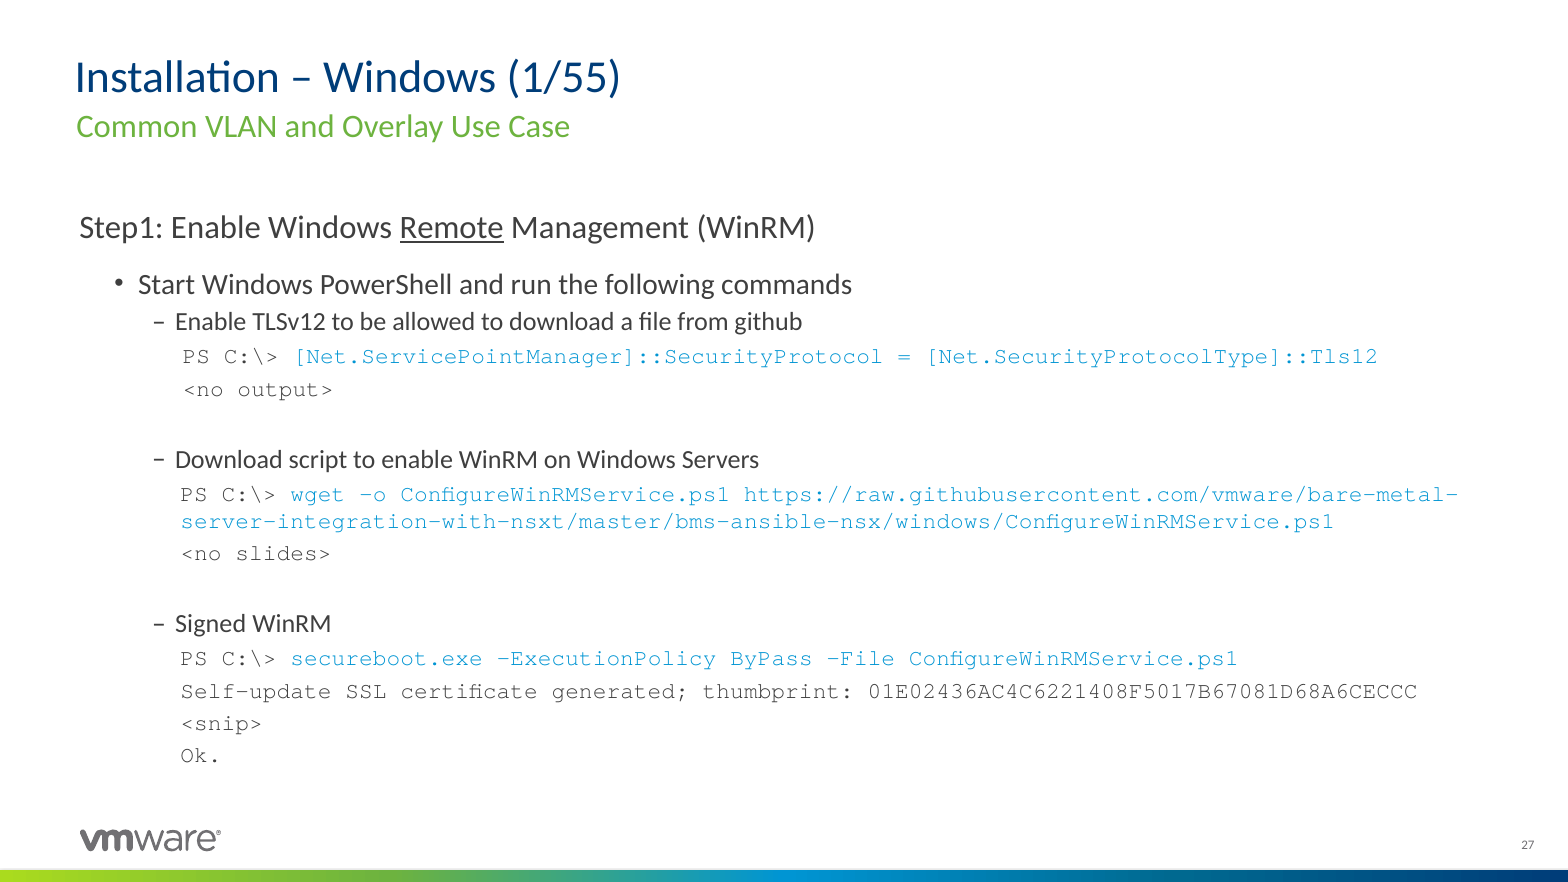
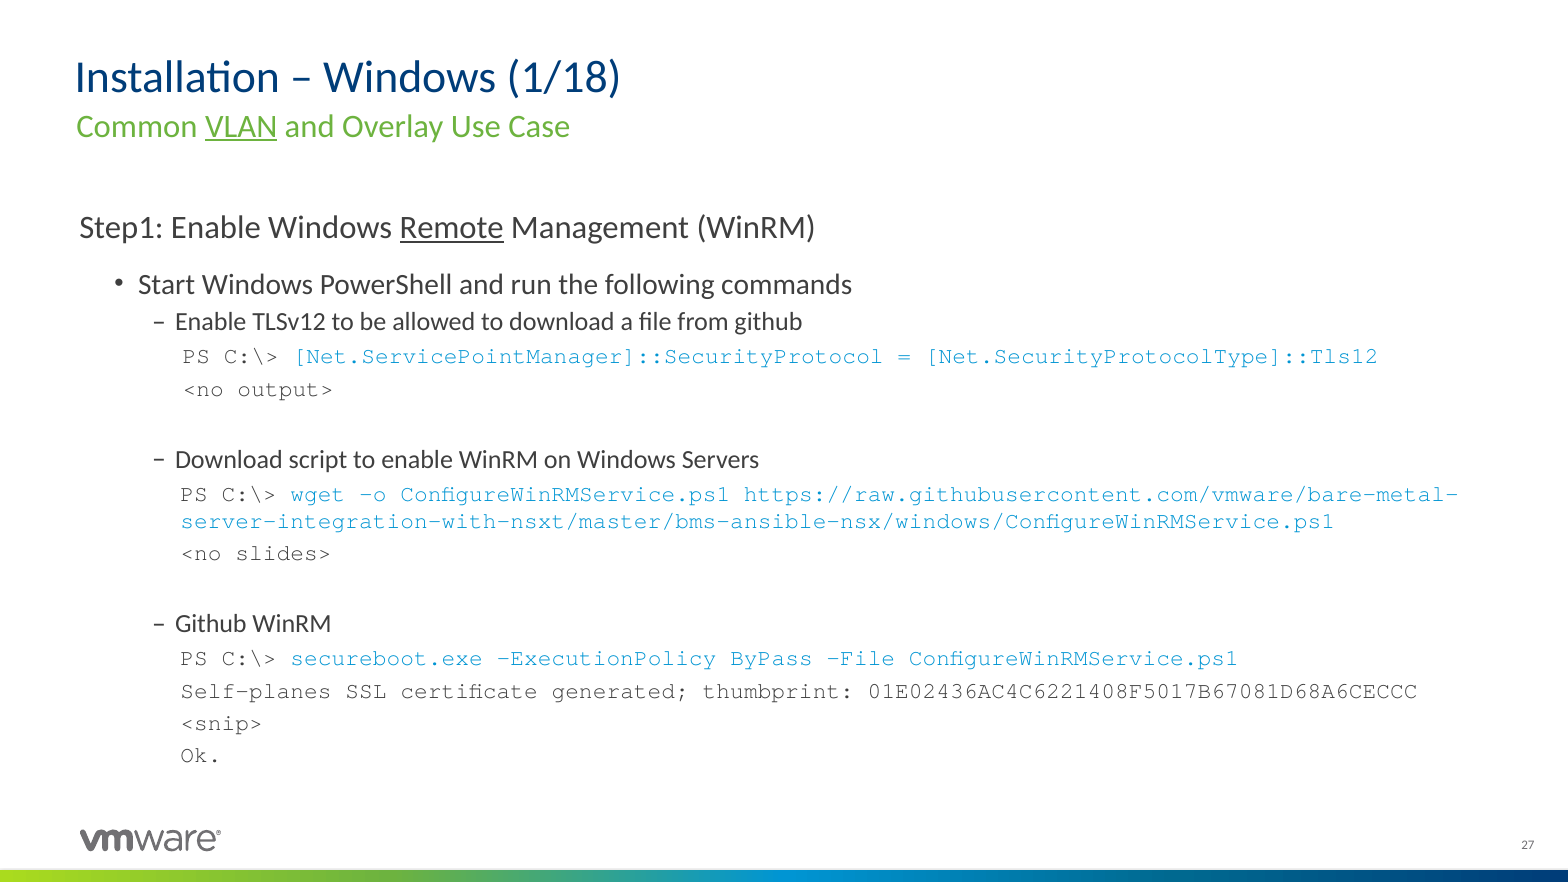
1/55: 1/55 -> 1/18 (564, 78)
VLAN underline: none -> present (241, 126)
Signed: Signed -> Github (211, 624)
Self-update: Self-update -> Self-planes (256, 691)
